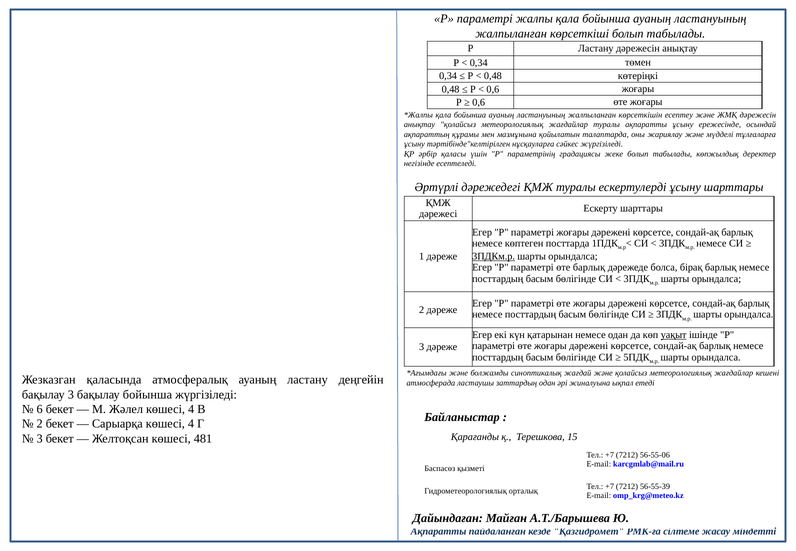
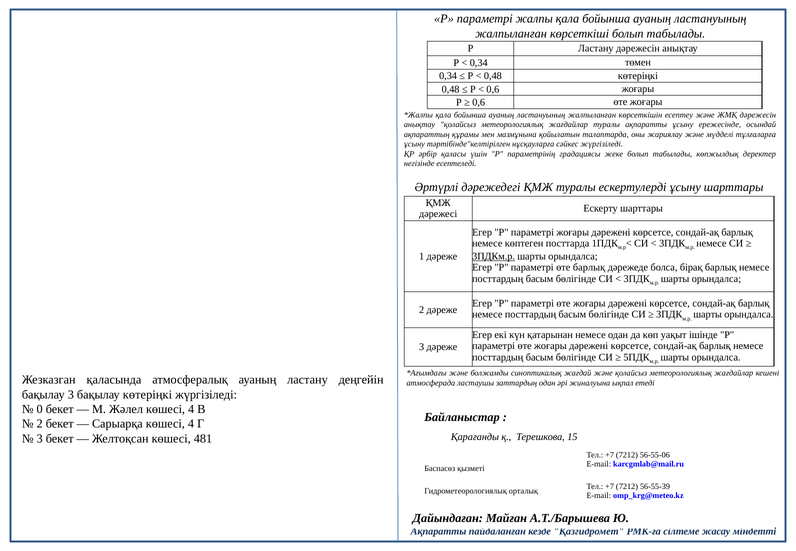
уақыт underline: present -> none (674, 335)
бақылау бойынша: бойынша -> көтеріңкі (147, 395)
6: 6 -> 0 (40, 409)
